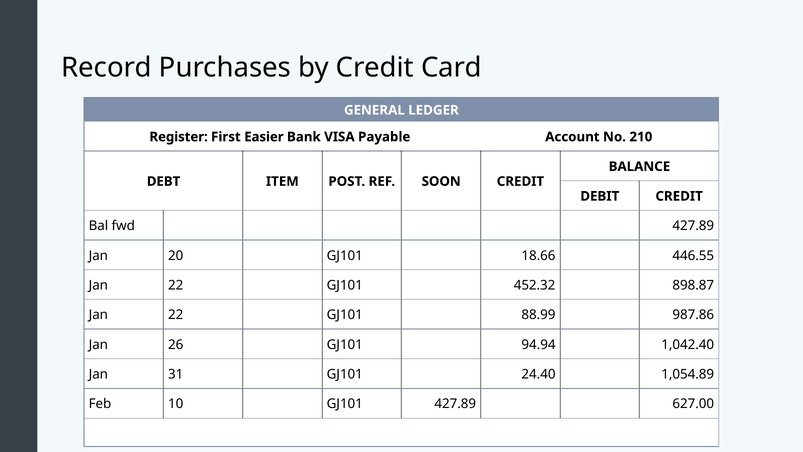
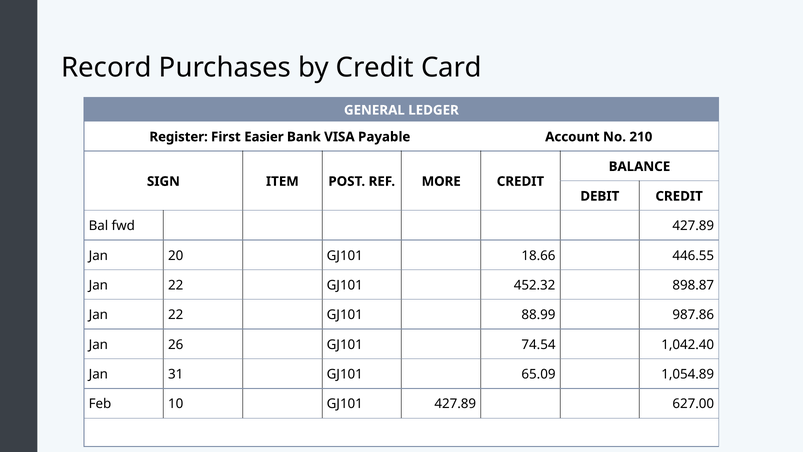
DEBT: DEBT -> SIGN (163, 181)
SOON: SOON -> MORE (441, 181)
94.94: 94.94 -> 74.54 (539, 344)
24.40: 24.40 -> 65.09 (539, 374)
